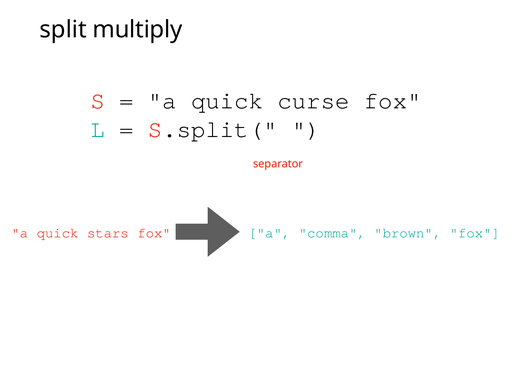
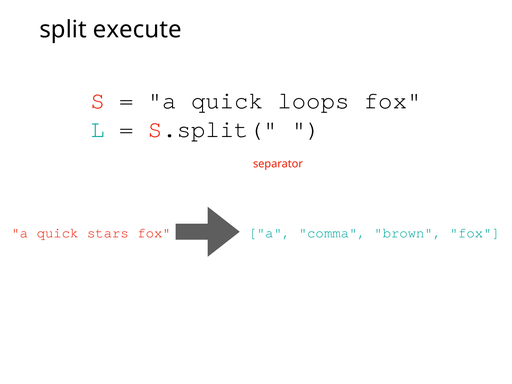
multiply: multiply -> execute (137, 29)
curse: curse -> loops (314, 101)
